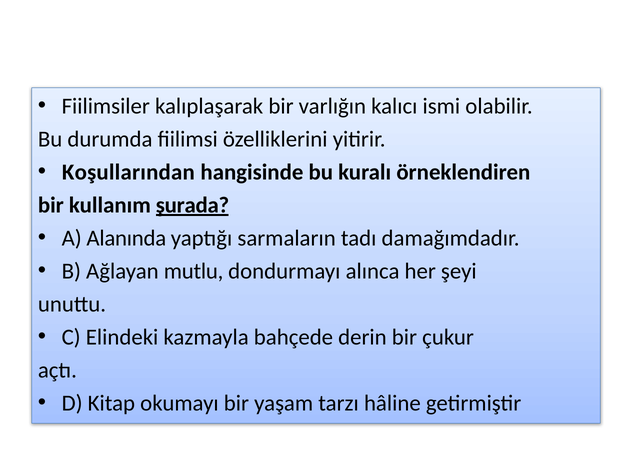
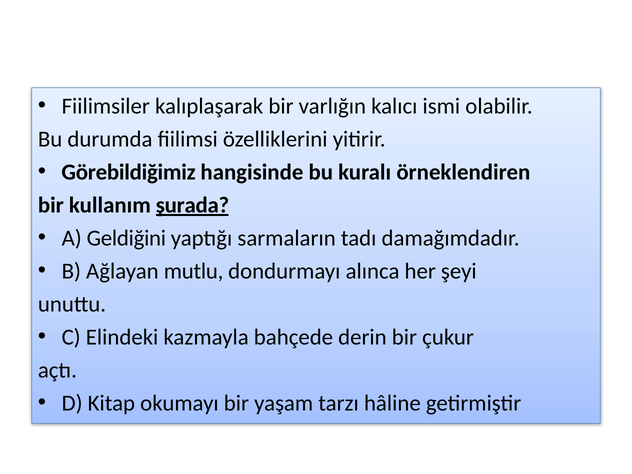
Koşullarından: Koşullarından -> Görebildiğimiz (129, 172)
Alanında: Alanında -> Geldiğini (126, 238)
